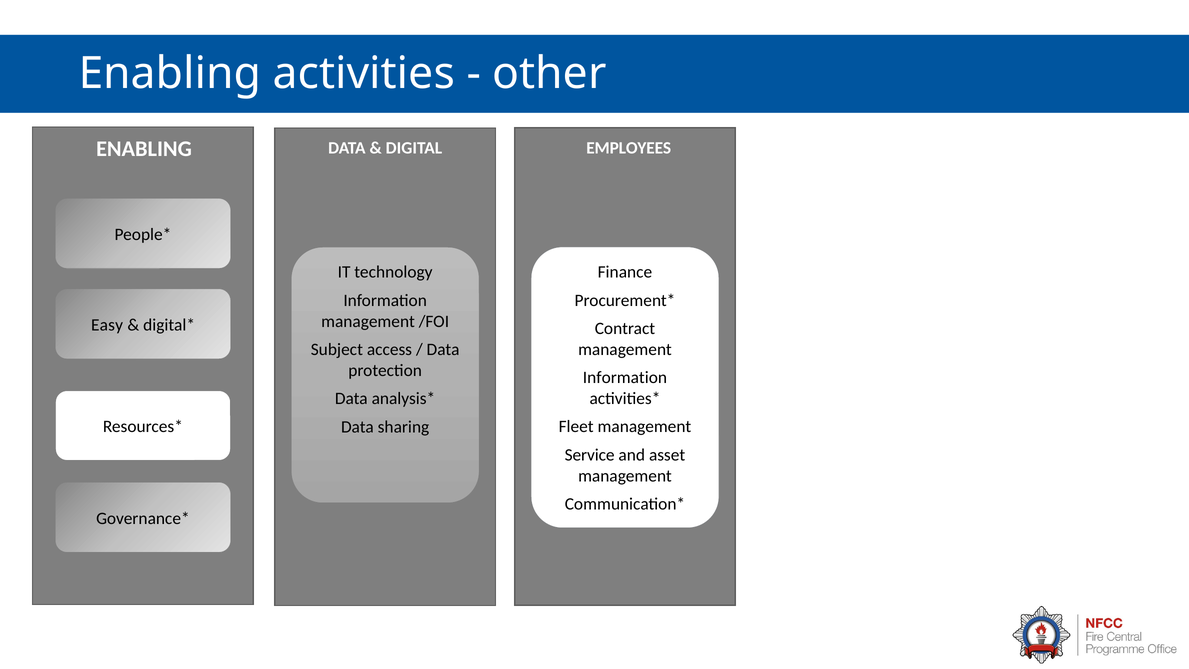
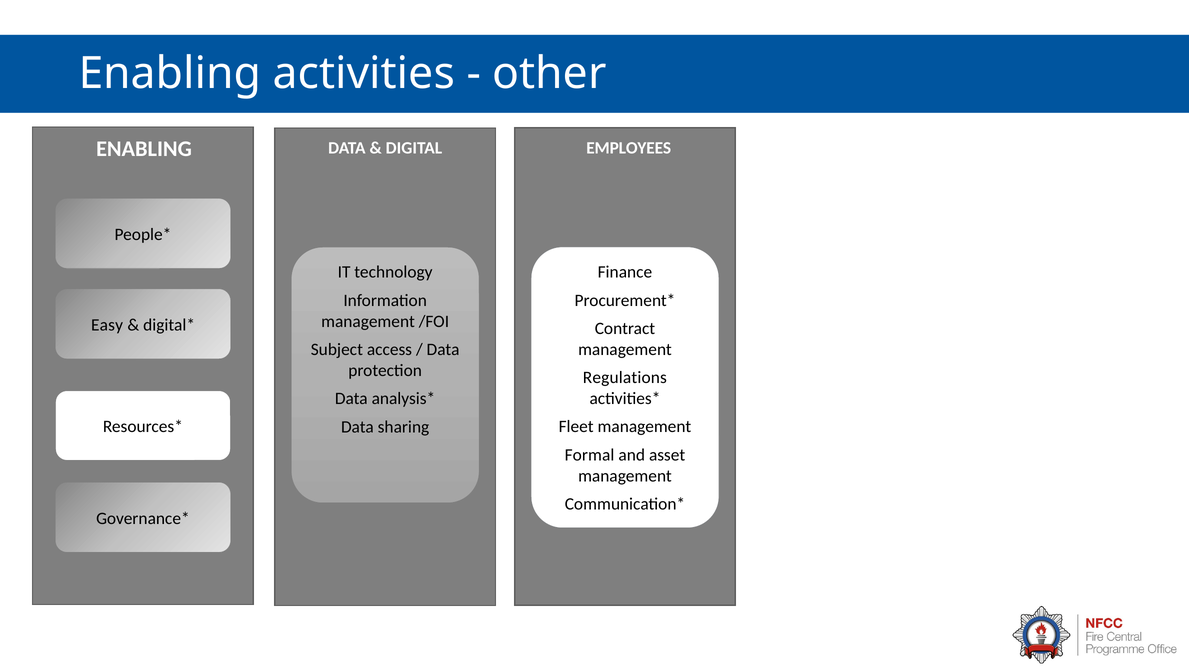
Information: Information -> Regulations (625, 378)
Service: Service -> Formal (590, 455)
